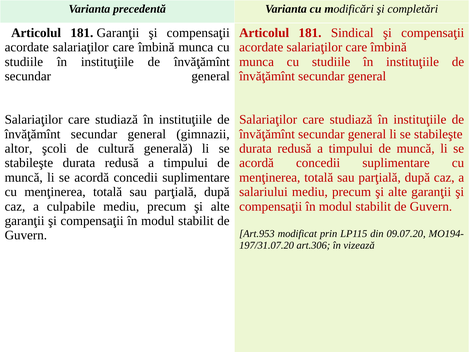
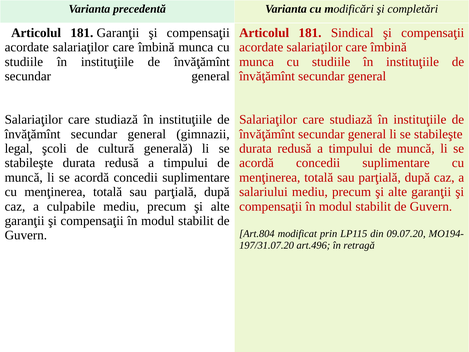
altor: altor -> legal (19, 148)
Art.953: Art.953 -> Art.804 (257, 234)
art.306: art.306 -> art.496 (313, 245)
vizează: vizează -> retragă (359, 245)
